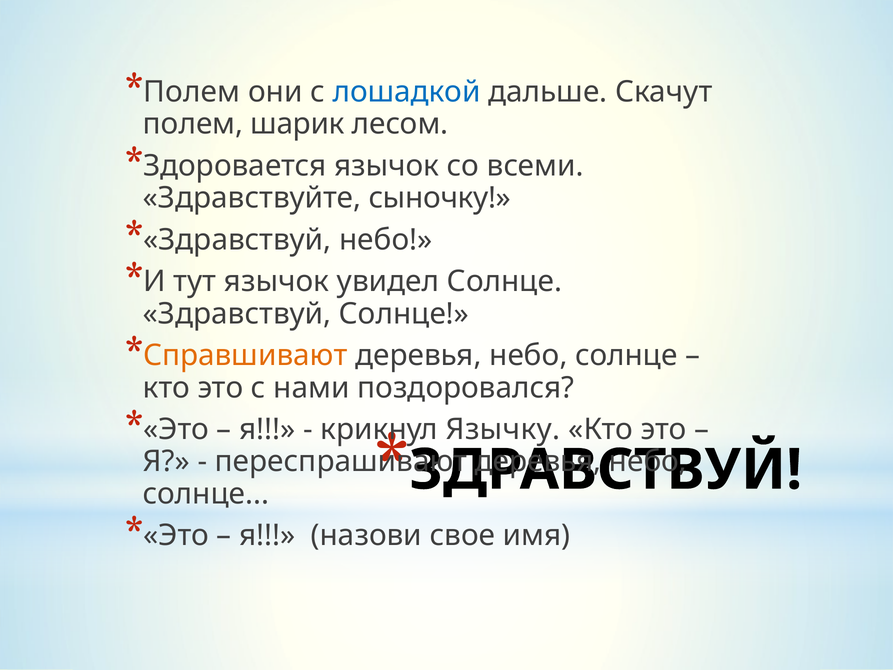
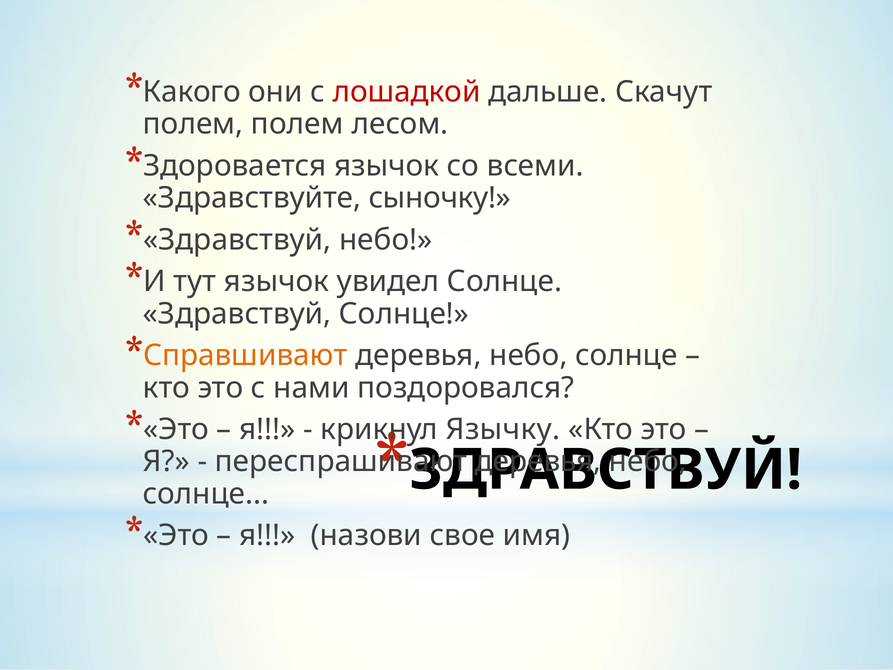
Полем: Полем -> Какого (192, 92)
лошадкой colour: blue -> red (407, 92)
полем шарик: шарик -> полем (297, 124)
